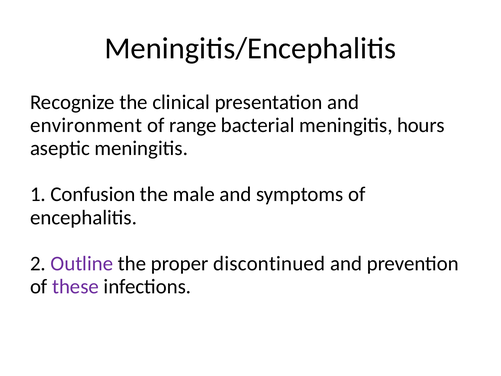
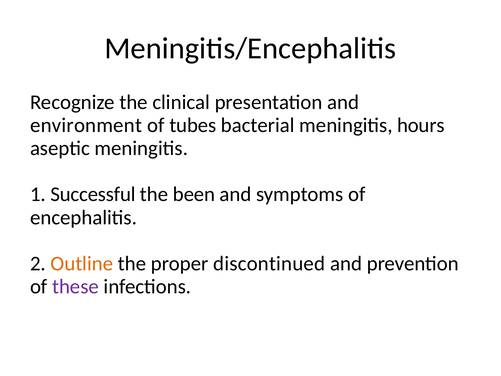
range: range -> tubes (193, 125)
Confusion: Confusion -> Successful (93, 194)
male: male -> been (194, 194)
Outline colour: purple -> orange (82, 263)
